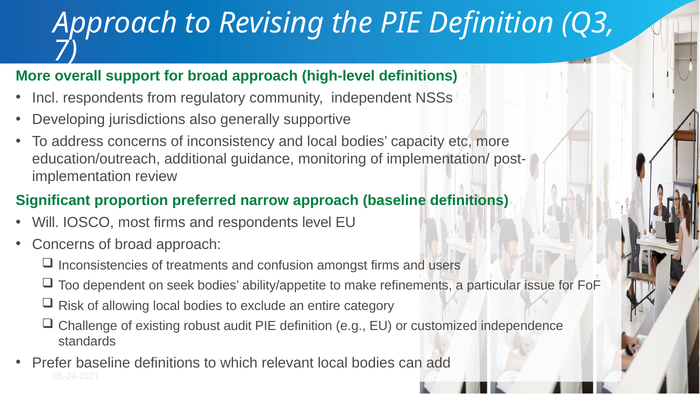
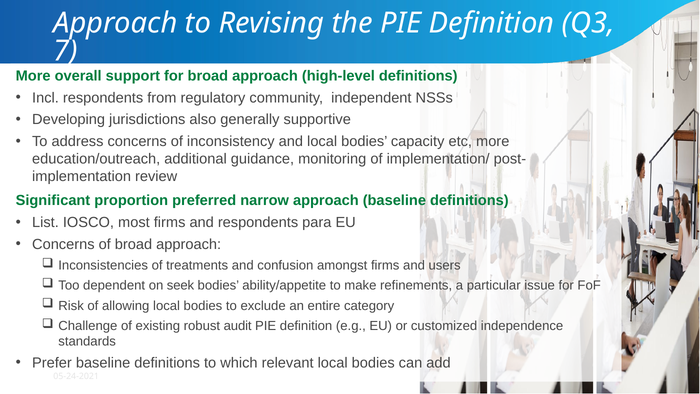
Will: Will -> List (45, 222)
level: level -> para (317, 222)
